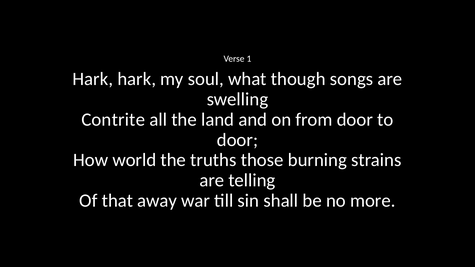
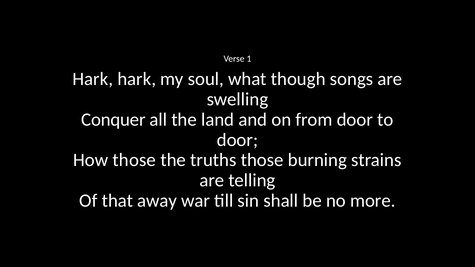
Contrite: Contrite -> Conquer (113, 120)
How world: world -> those (134, 160)
